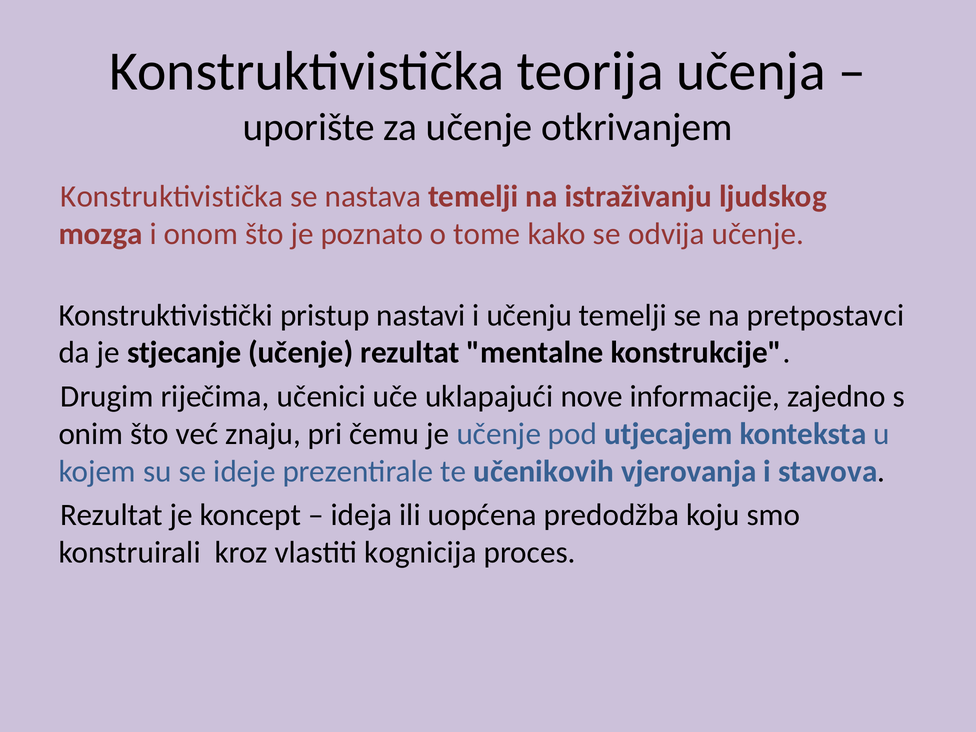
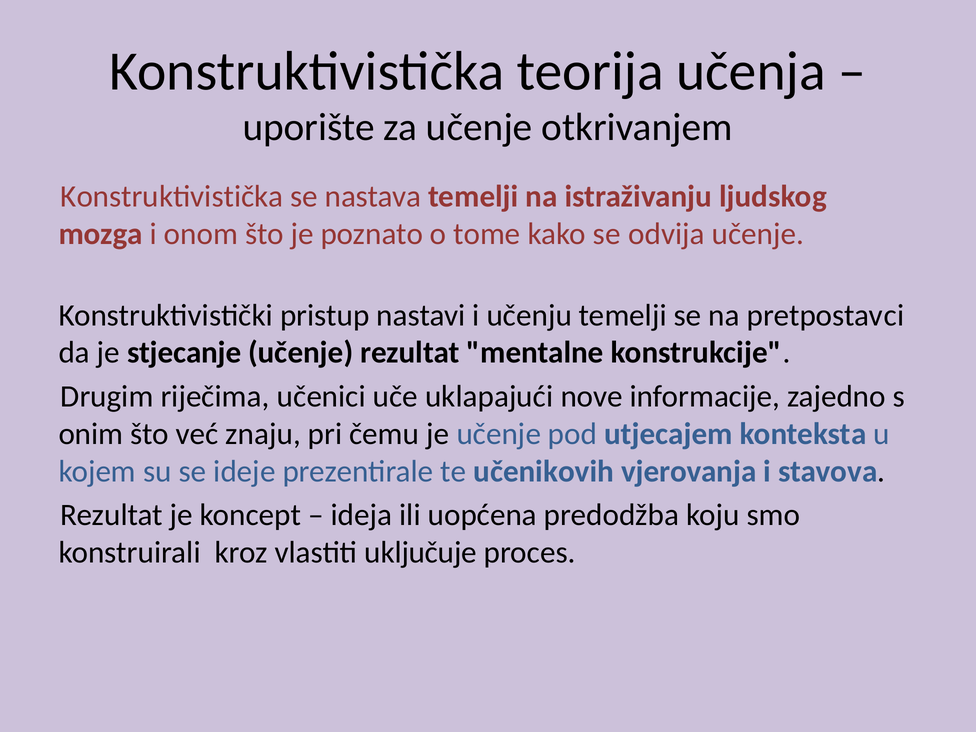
kognicija: kognicija -> uključuje (421, 553)
